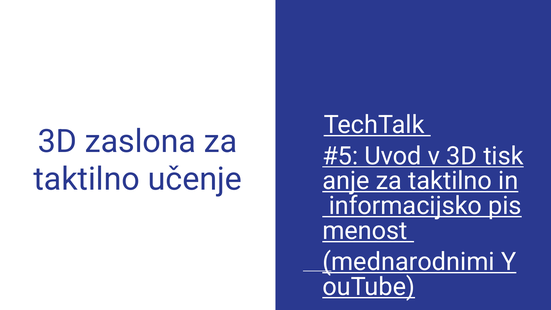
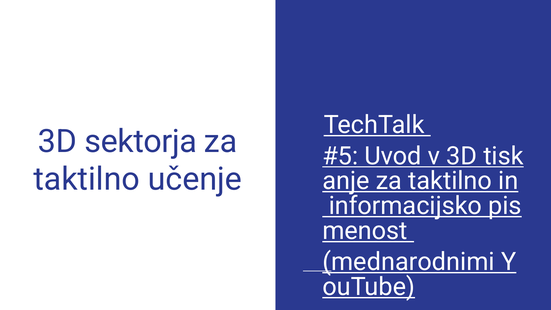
zaslona: zaslona -> sektorja (141, 141)
